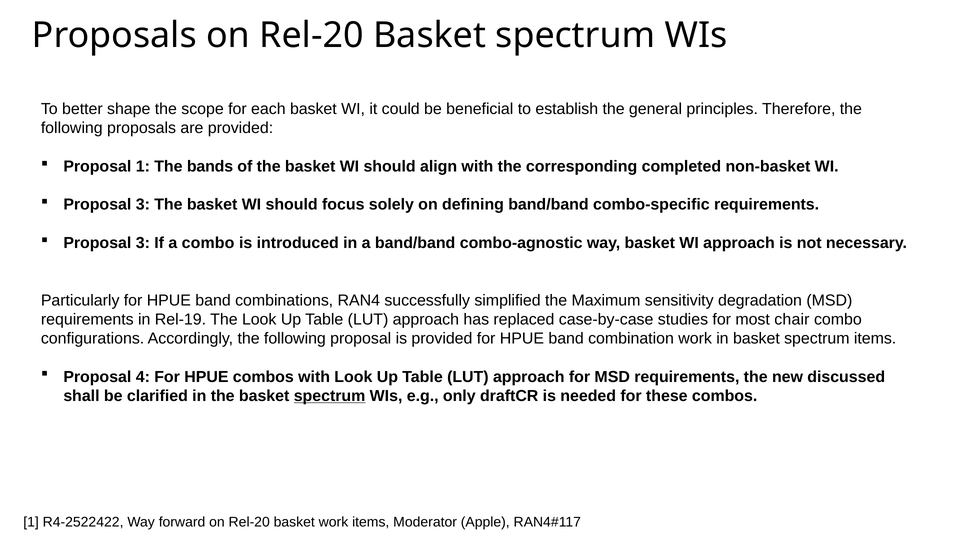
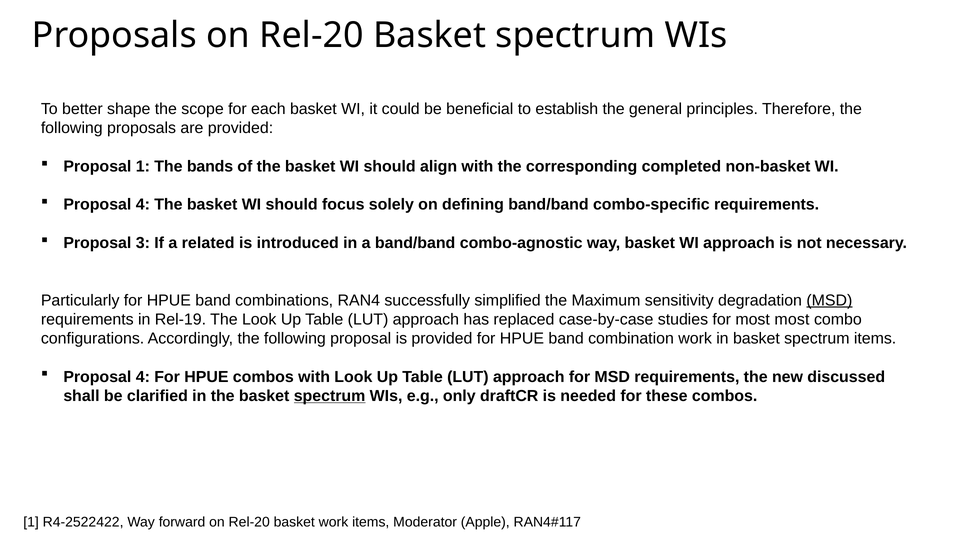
3: 3 -> 4 (143, 205)
a combo: combo -> related (208, 243)
MSD underline: none -> present (829, 300)
most chair: chair -> most (792, 320)
